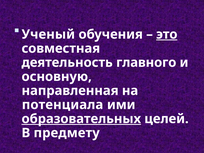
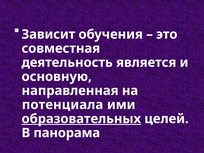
Ученый: Ученый -> Зависит (48, 34)
это underline: present -> none (167, 34)
главного: главного -> является (146, 63)
предмету: предмету -> панорама (67, 133)
